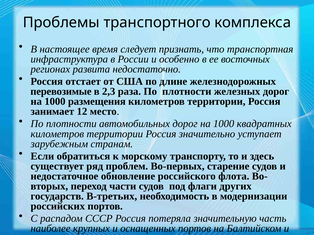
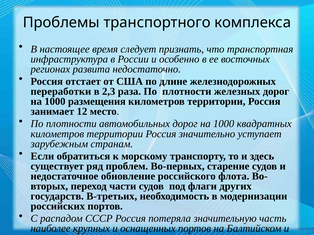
перевозимые: перевозимые -> переработки (61, 92)
